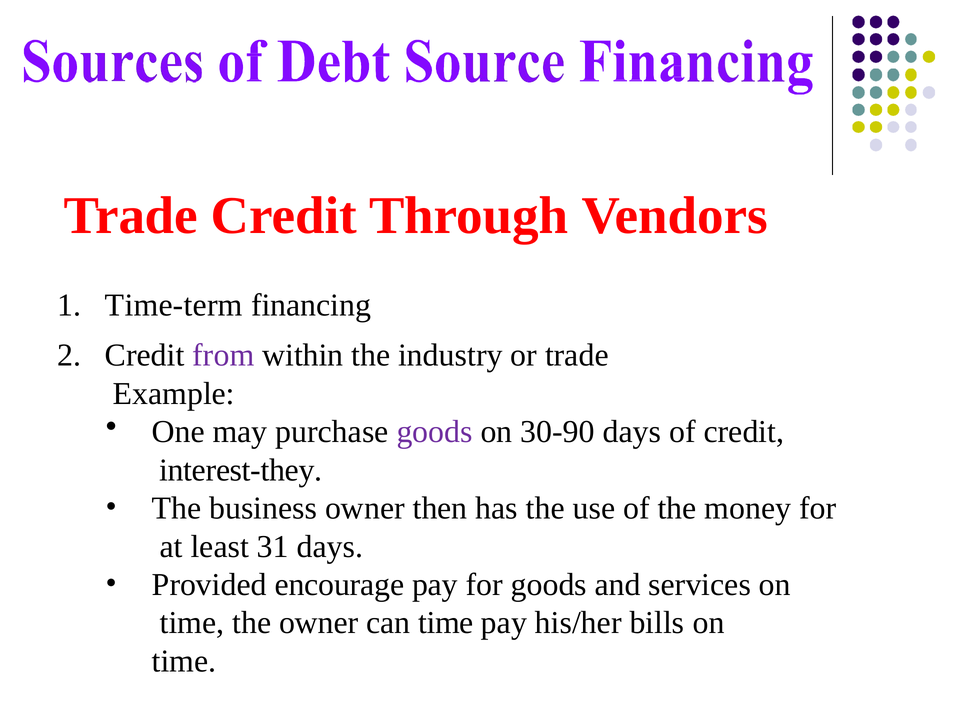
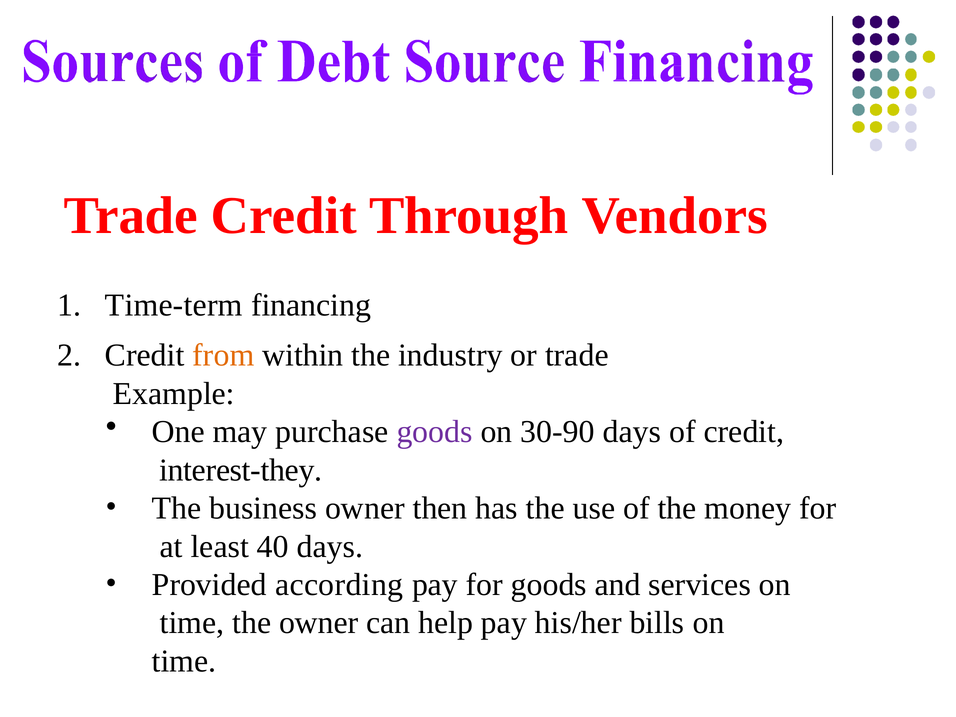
from colour: purple -> orange (223, 355)
31: 31 -> 40 (273, 546)
encourage: encourage -> according (339, 585)
can time: time -> help (446, 623)
